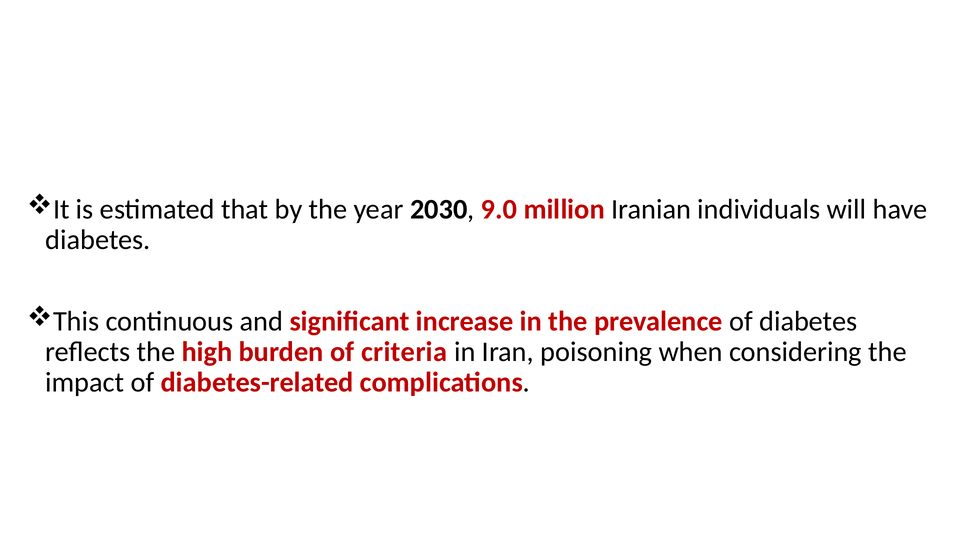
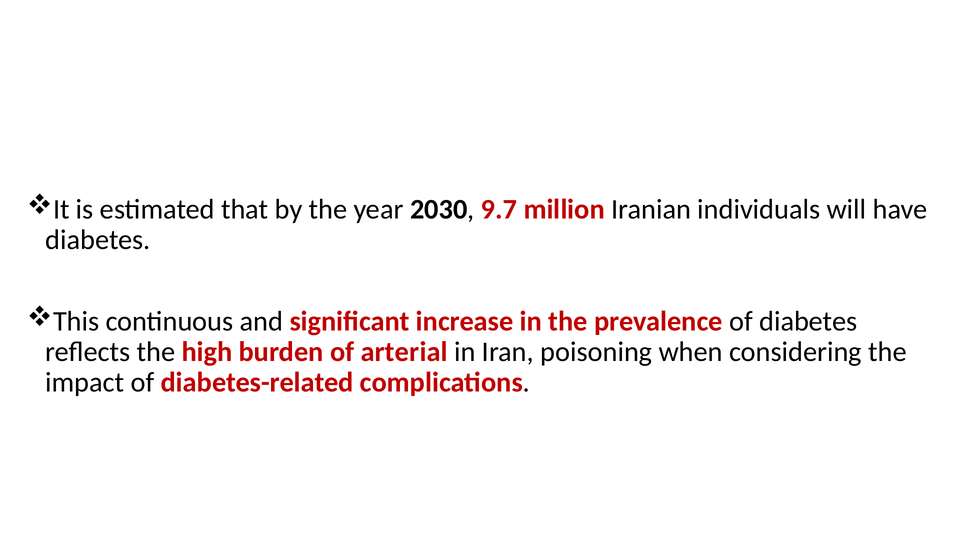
9.0: 9.0 -> 9.7 (499, 209)
criteria: criteria -> arterial (404, 352)
